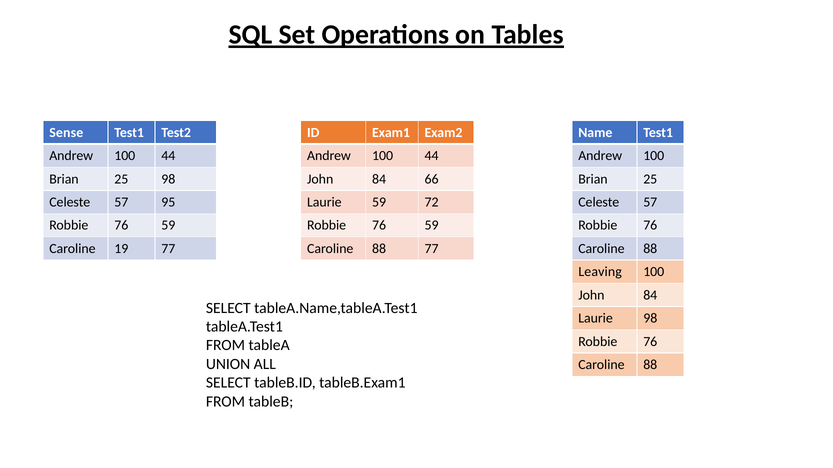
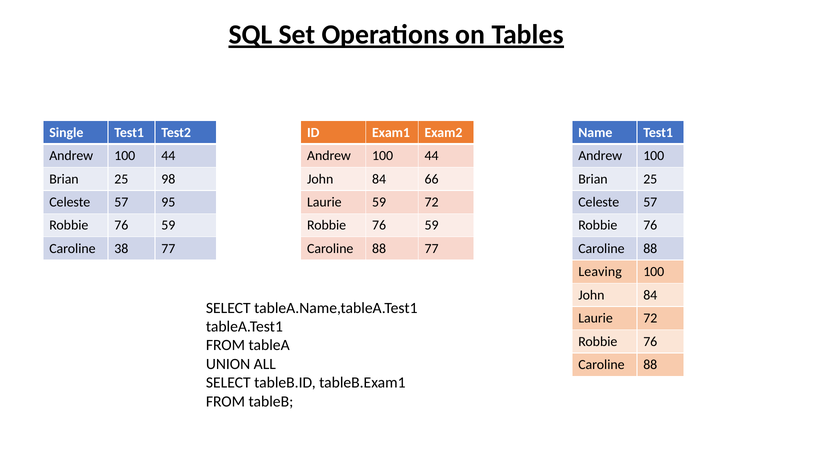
Sense: Sense -> Single (66, 133)
19: 19 -> 38 (121, 249)
Laurie 98: 98 -> 72 (650, 319)
